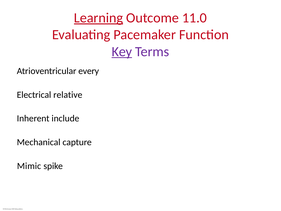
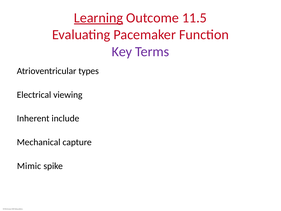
11.0: 11.0 -> 11.5 (194, 18)
Key underline: present -> none (122, 52)
every: every -> types (89, 71)
relative: relative -> viewing (68, 95)
